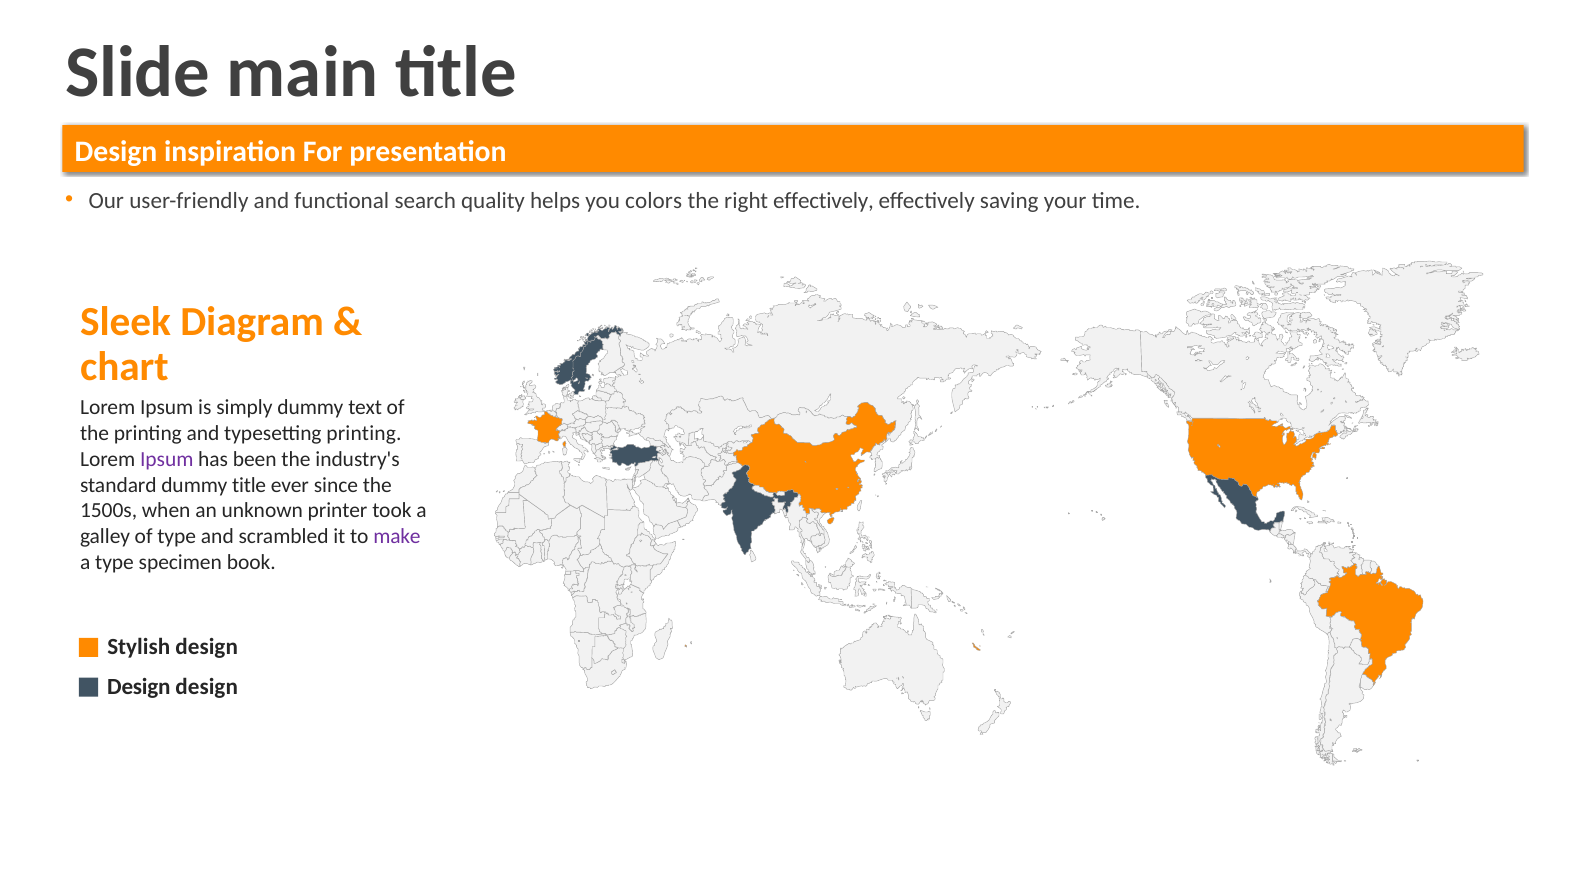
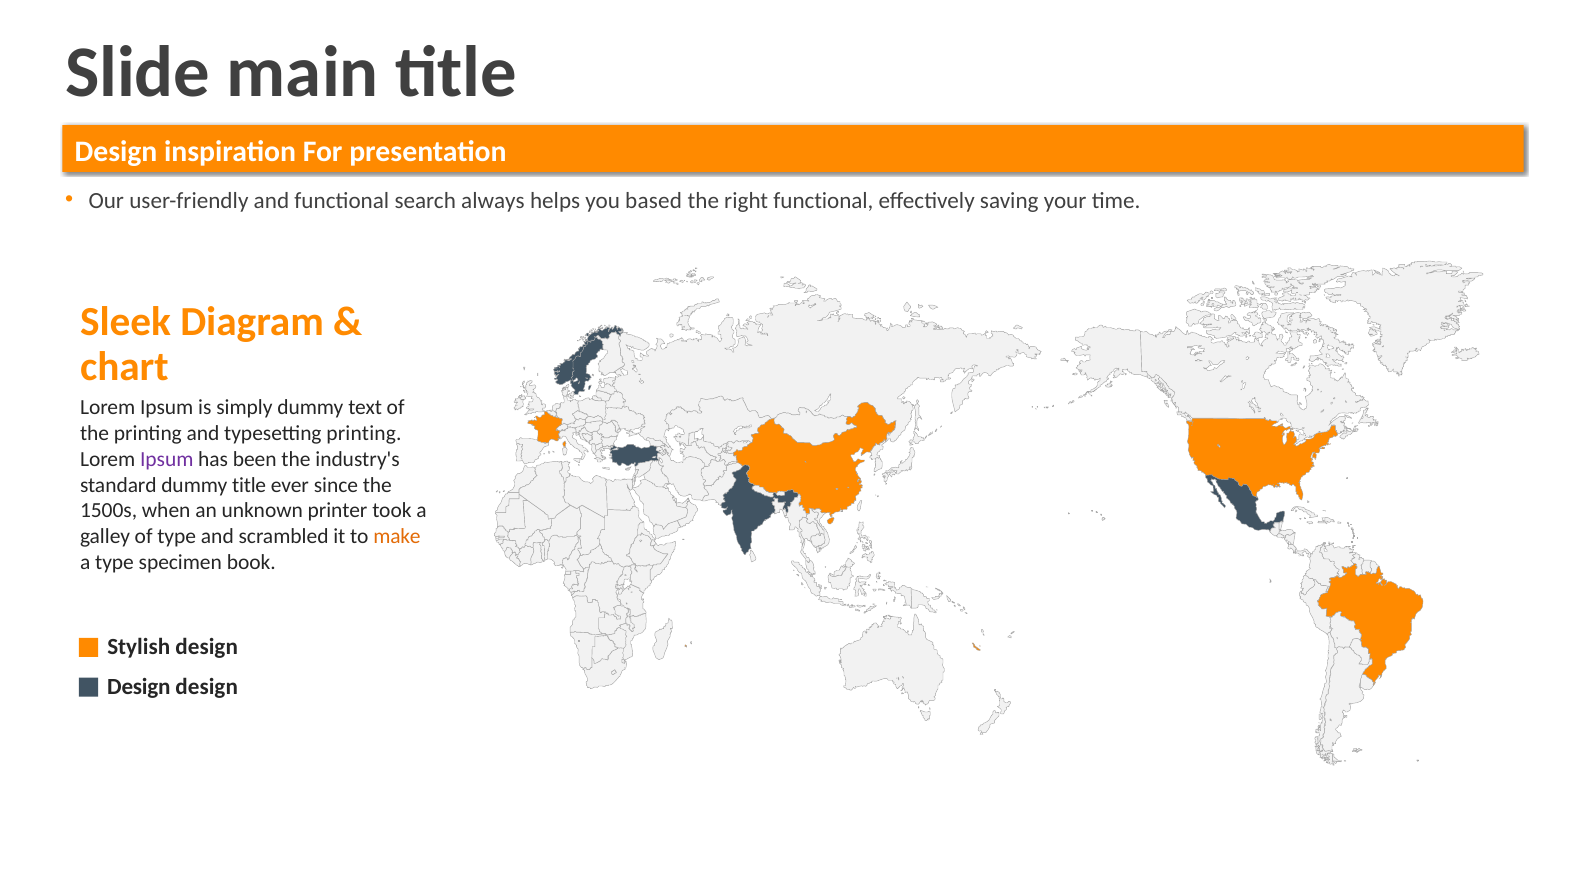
quality: quality -> always (493, 201)
colors: colors -> based (654, 201)
right effectively: effectively -> functional (823, 201)
make colour: purple -> orange (397, 537)
